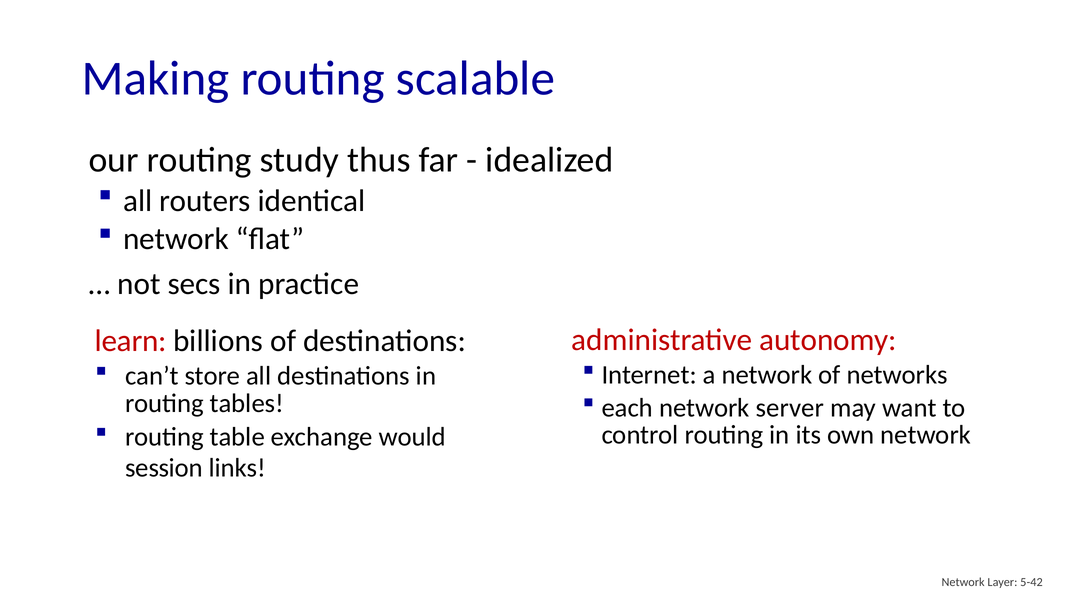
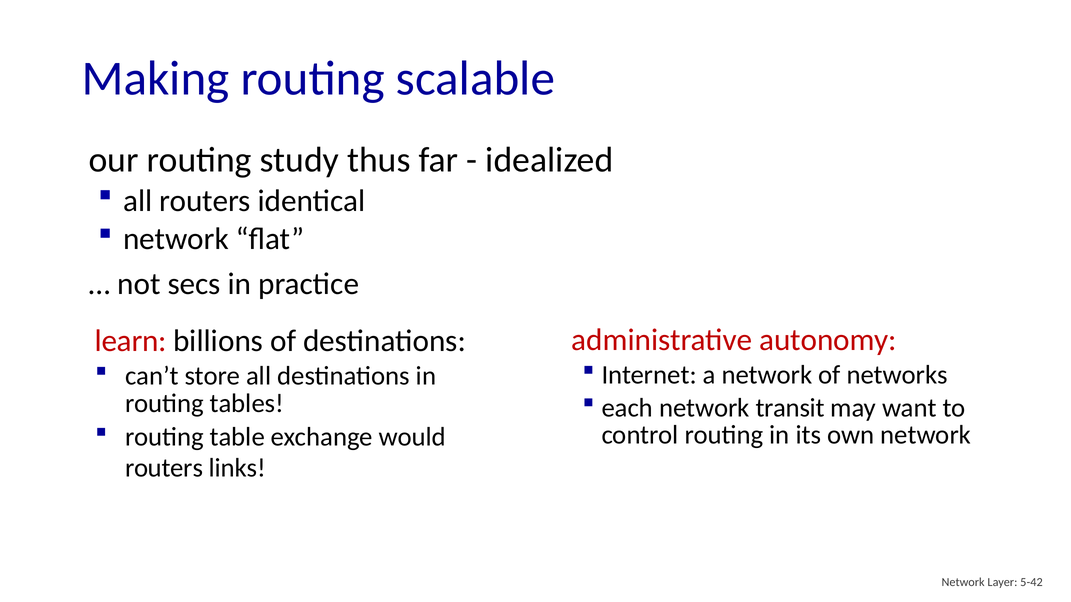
server: server -> transit (790, 408)
session: session -> routers (164, 468)
